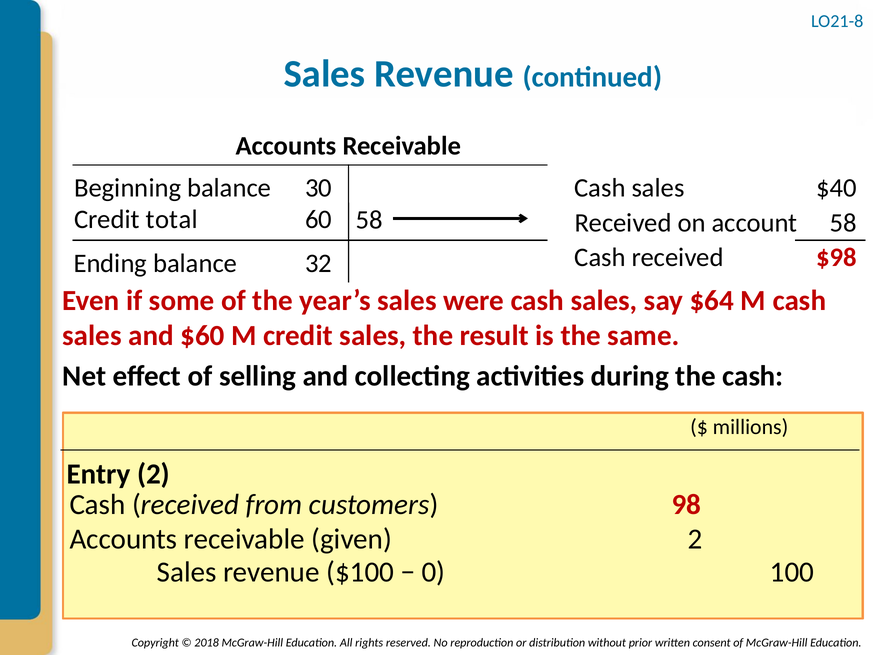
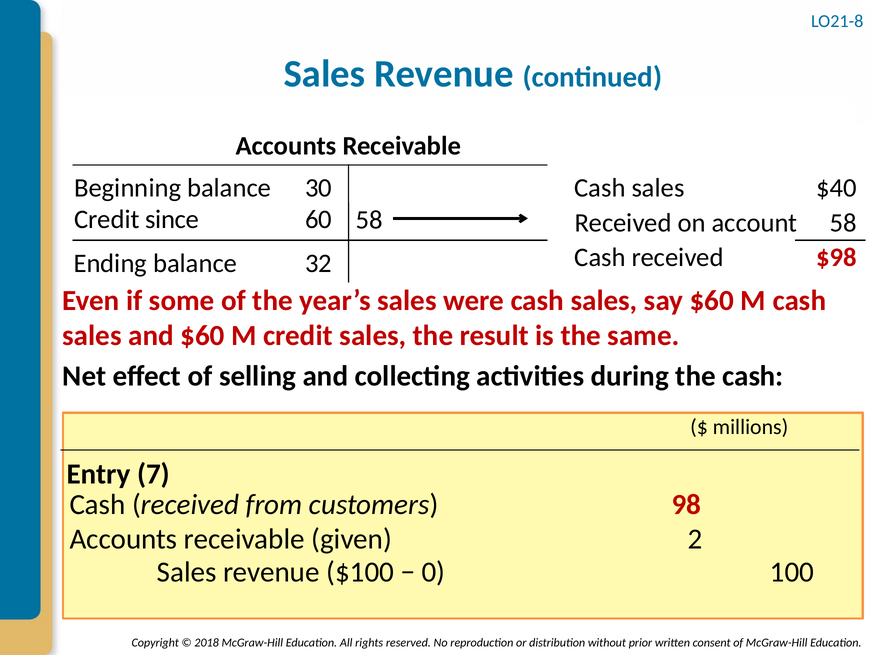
total: total -> since (172, 219)
say $64: $64 -> $60 (712, 301)
Entry 2: 2 -> 7 (154, 474)
